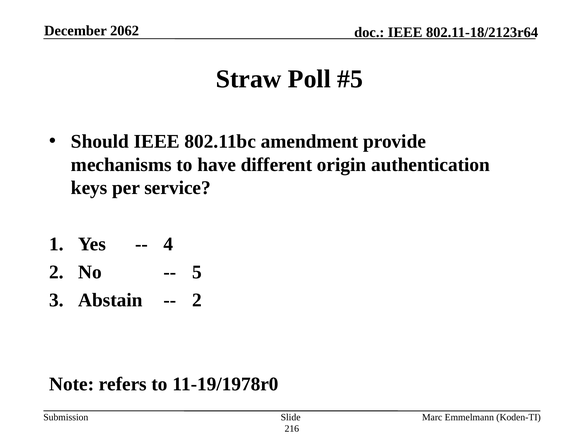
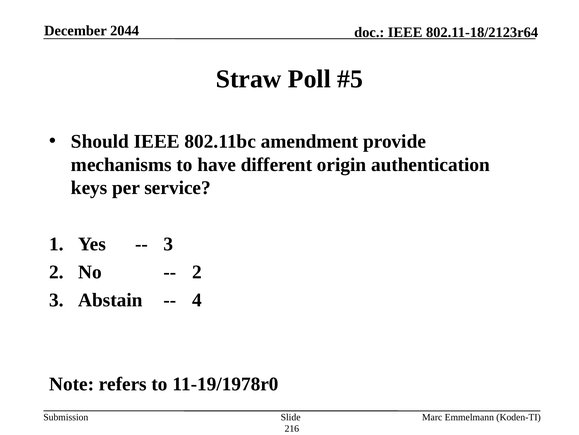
2062: 2062 -> 2044 (125, 31)
4: 4 -> 3 (168, 244)
5: 5 -> 2 (197, 272)
2: 2 -> 4 (197, 300)
